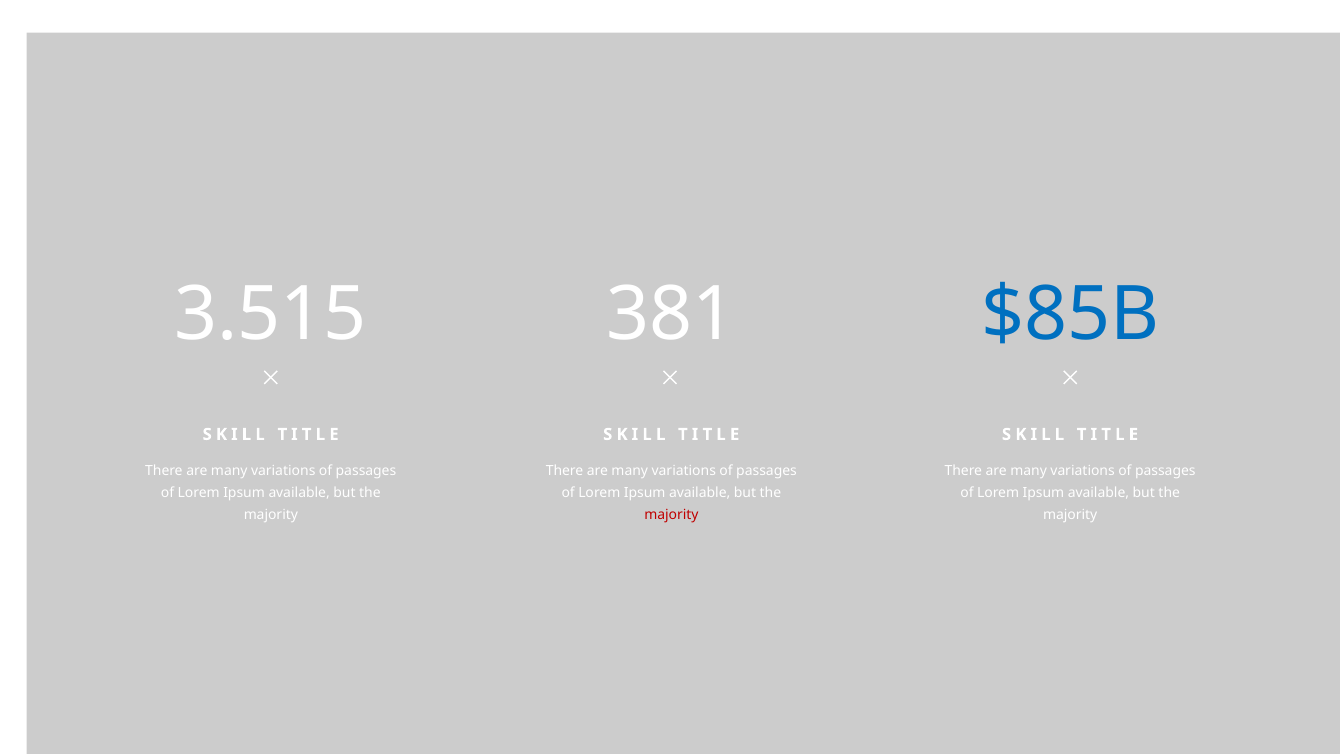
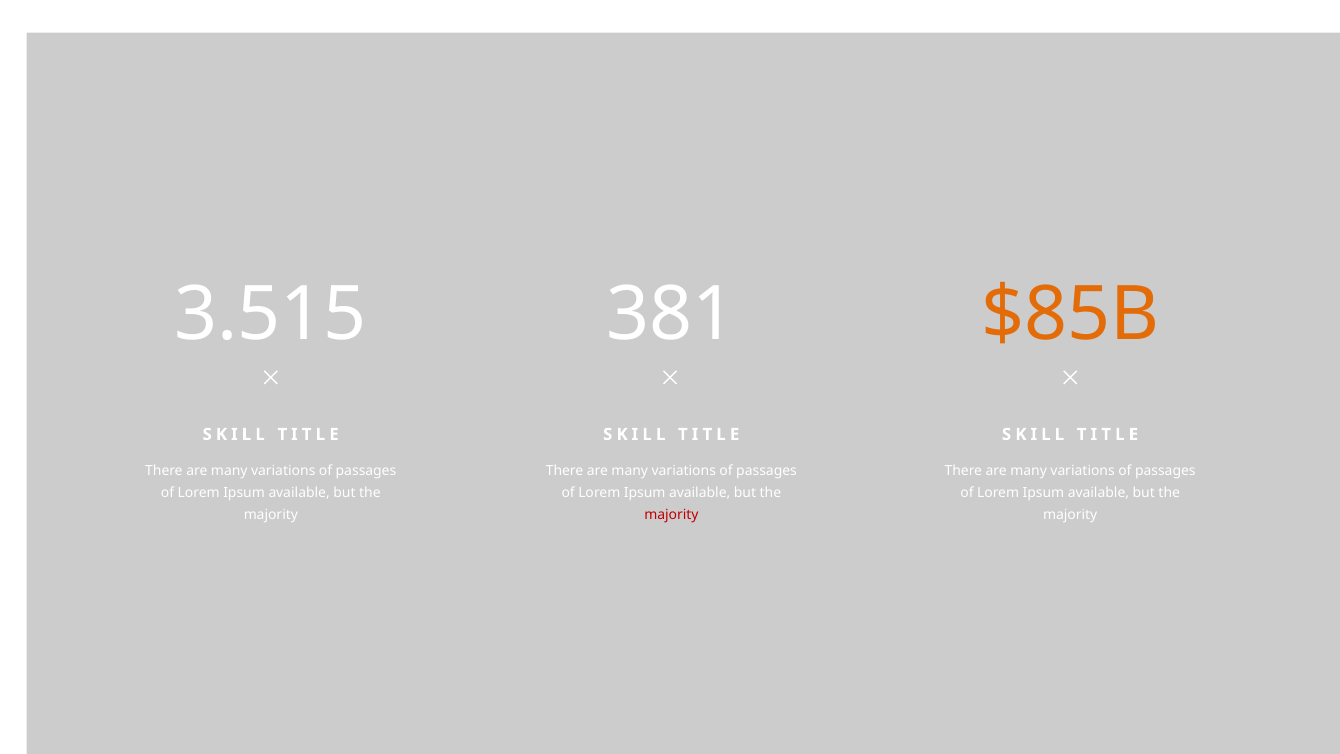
$85B colour: blue -> orange (1070, 315)
